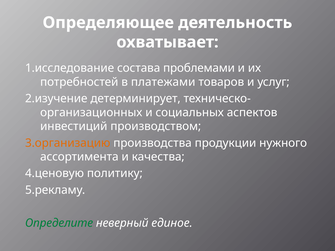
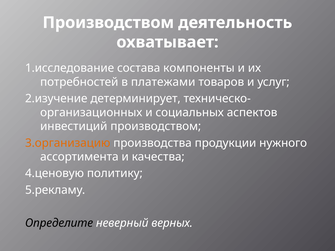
Определяющее: Определяющее -> Производством (108, 23)
проблемами: проблемами -> компоненты (199, 68)
Определите colour: green -> black (59, 223)
единое: единое -> верных (172, 223)
